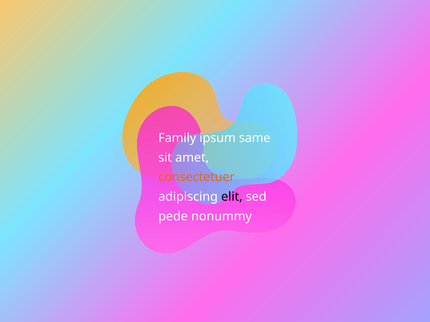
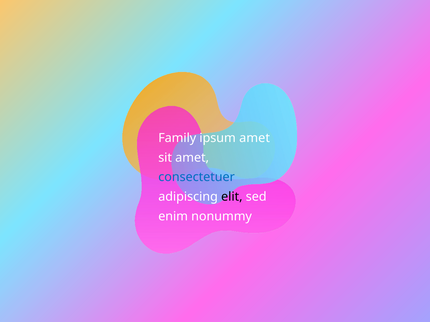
ipsum same: same -> amet (255, 138)
consectetuer colour: orange -> blue (197, 177)
pede: pede -> enim (173, 217)
